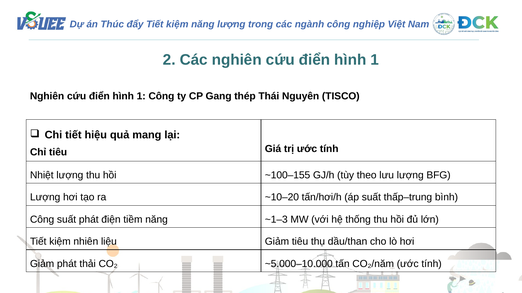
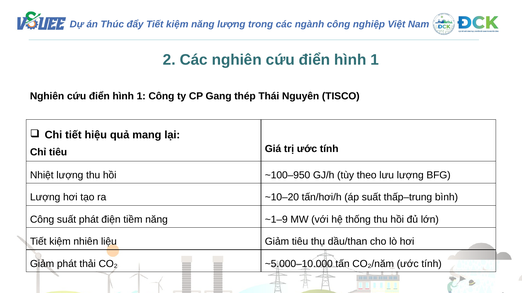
~100–155: ~100–155 -> ~100–950 (288, 175)
~1–3: ~1–3 -> ~1–9 (276, 220)
